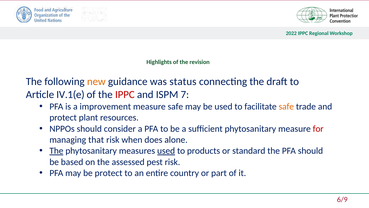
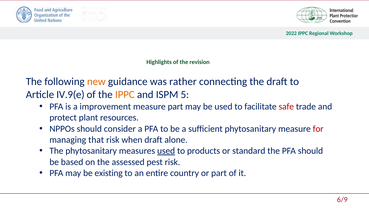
status: status -> rather (183, 81)
IV.1(e: IV.1(e -> IV.9(e (70, 94)
IPPC colour: red -> orange (125, 94)
7: 7 -> 5 (185, 94)
measure safe: safe -> part (175, 106)
safe colour: orange -> red (286, 106)
when does: does -> draft (153, 140)
The underline: present -> none (56, 151)
be protect: protect -> existing (109, 173)
